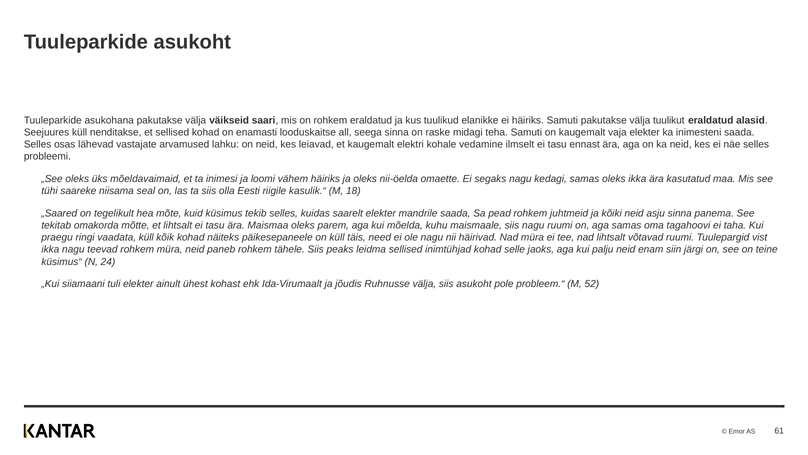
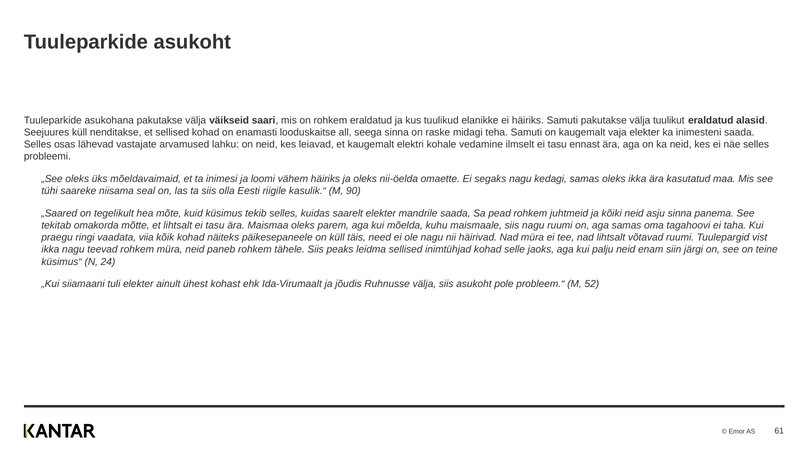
18: 18 -> 90 (353, 191)
vaadata küll: küll -> viia (146, 237)
